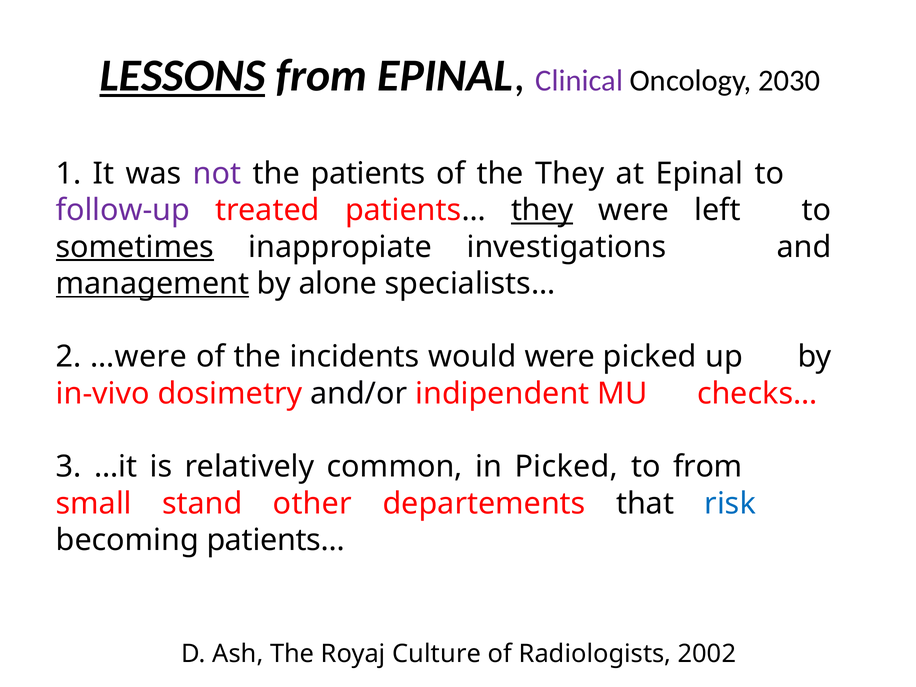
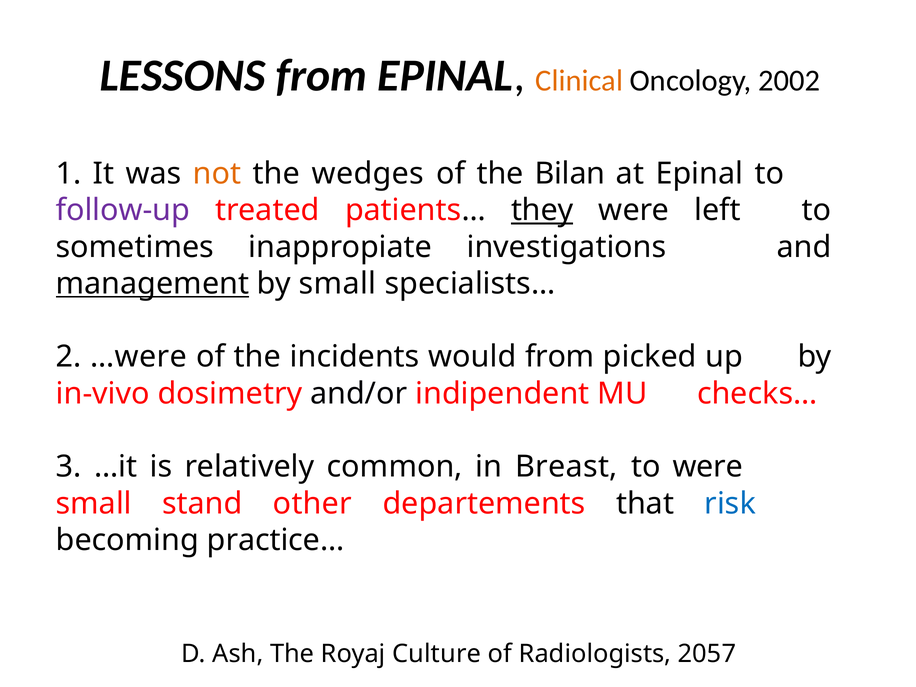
LESSONS underline: present -> none (182, 76)
Clinical colour: purple -> orange (579, 81)
2030: 2030 -> 2002 (789, 81)
not colour: purple -> orange (217, 174)
patients: patients -> wedges (368, 174)
the They: They -> Bilan (570, 174)
sometimes underline: present -> none (135, 247)
by alone: alone -> small (338, 284)
would were: were -> from (560, 357)
in Picked: Picked -> Breast (566, 467)
to from: from -> were (708, 467)
becoming patients…: patients… -> practice… (276, 540)
2002: 2002 -> 2057 (707, 654)
